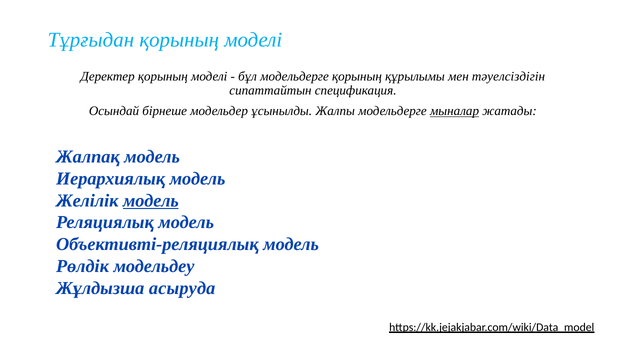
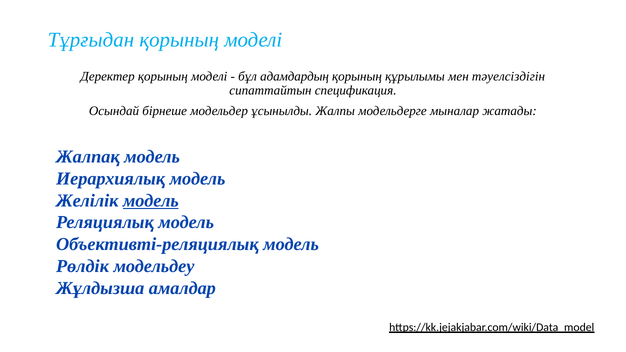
бұл модельдерге: модельдерге -> адамдардың (295, 76)
мыналар underline: present -> none (455, 111)
асыруда: асыруда -> амалдар (182, 288)
